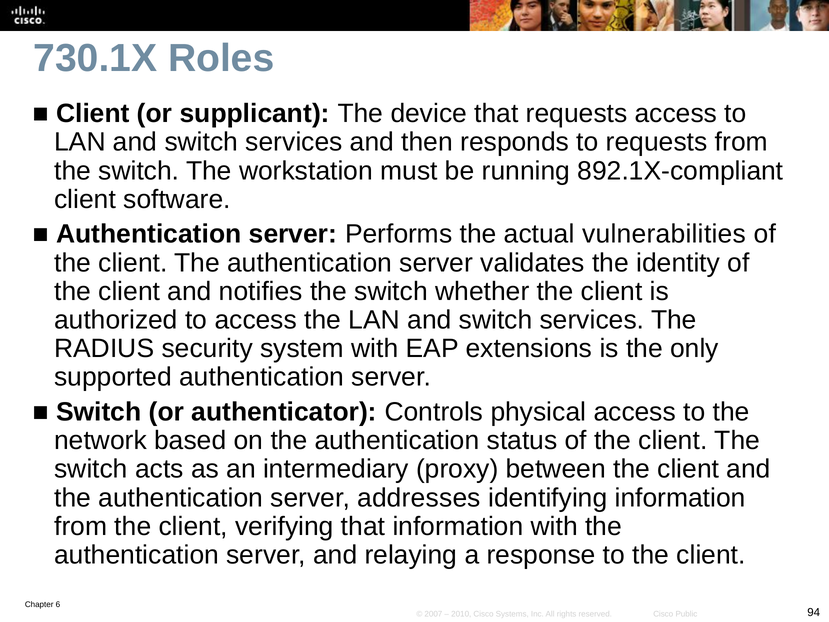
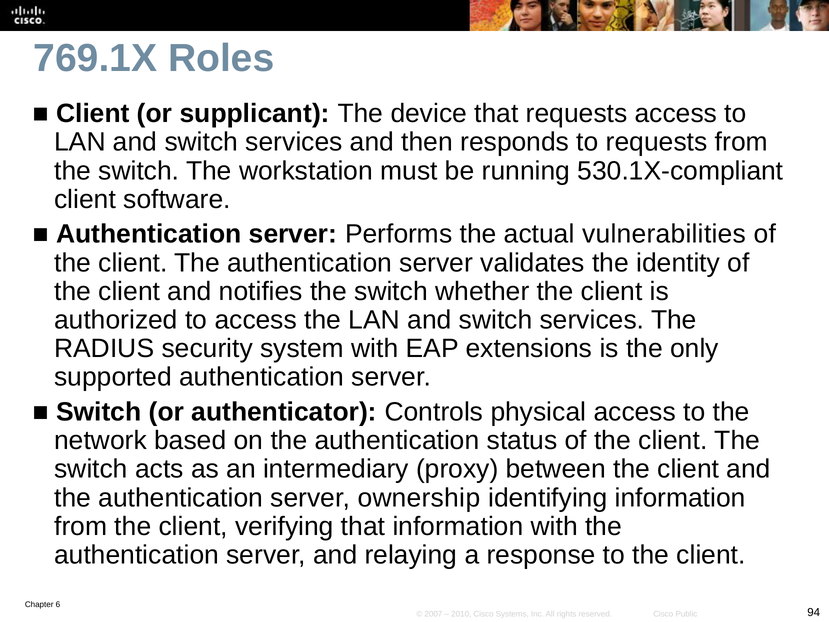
730.1X: 730.1X -> 769.1X (95, 58)
892.1X-compliant: 892.1X-compliant -> 530.1X-compliant (680, 171)
addresses: addresses -> ownership (419, 498)
